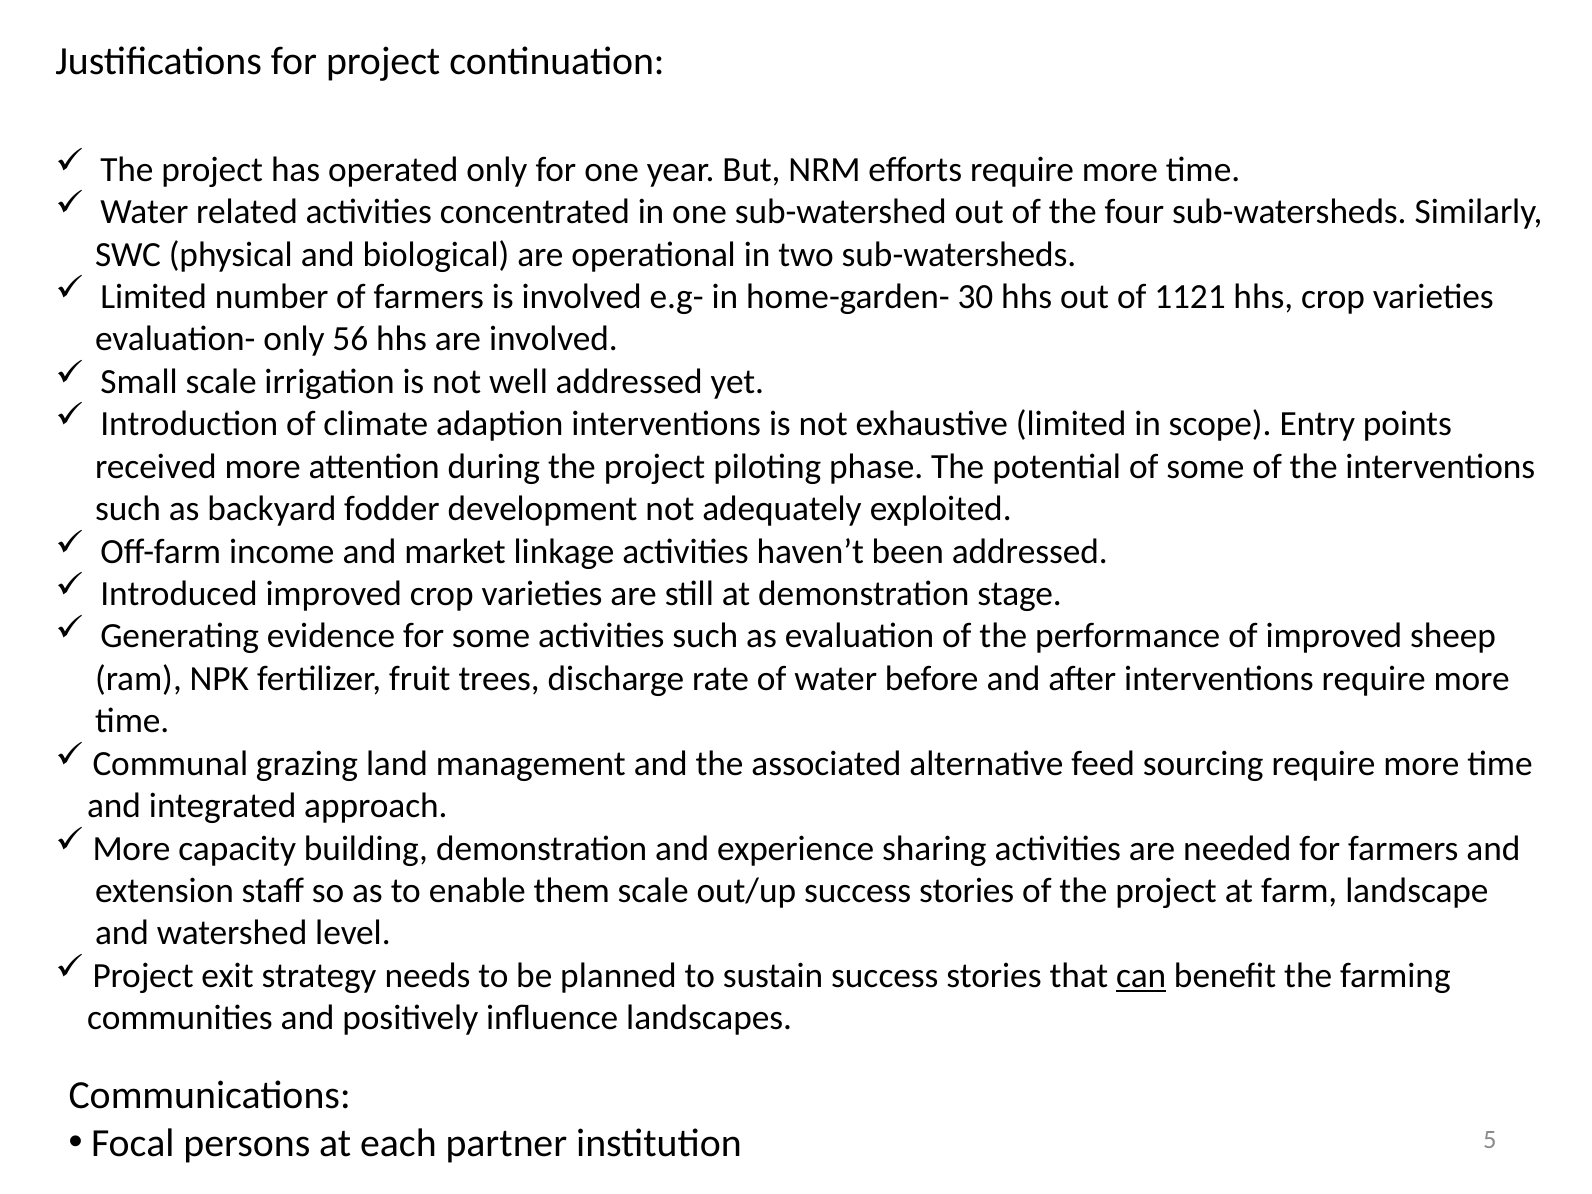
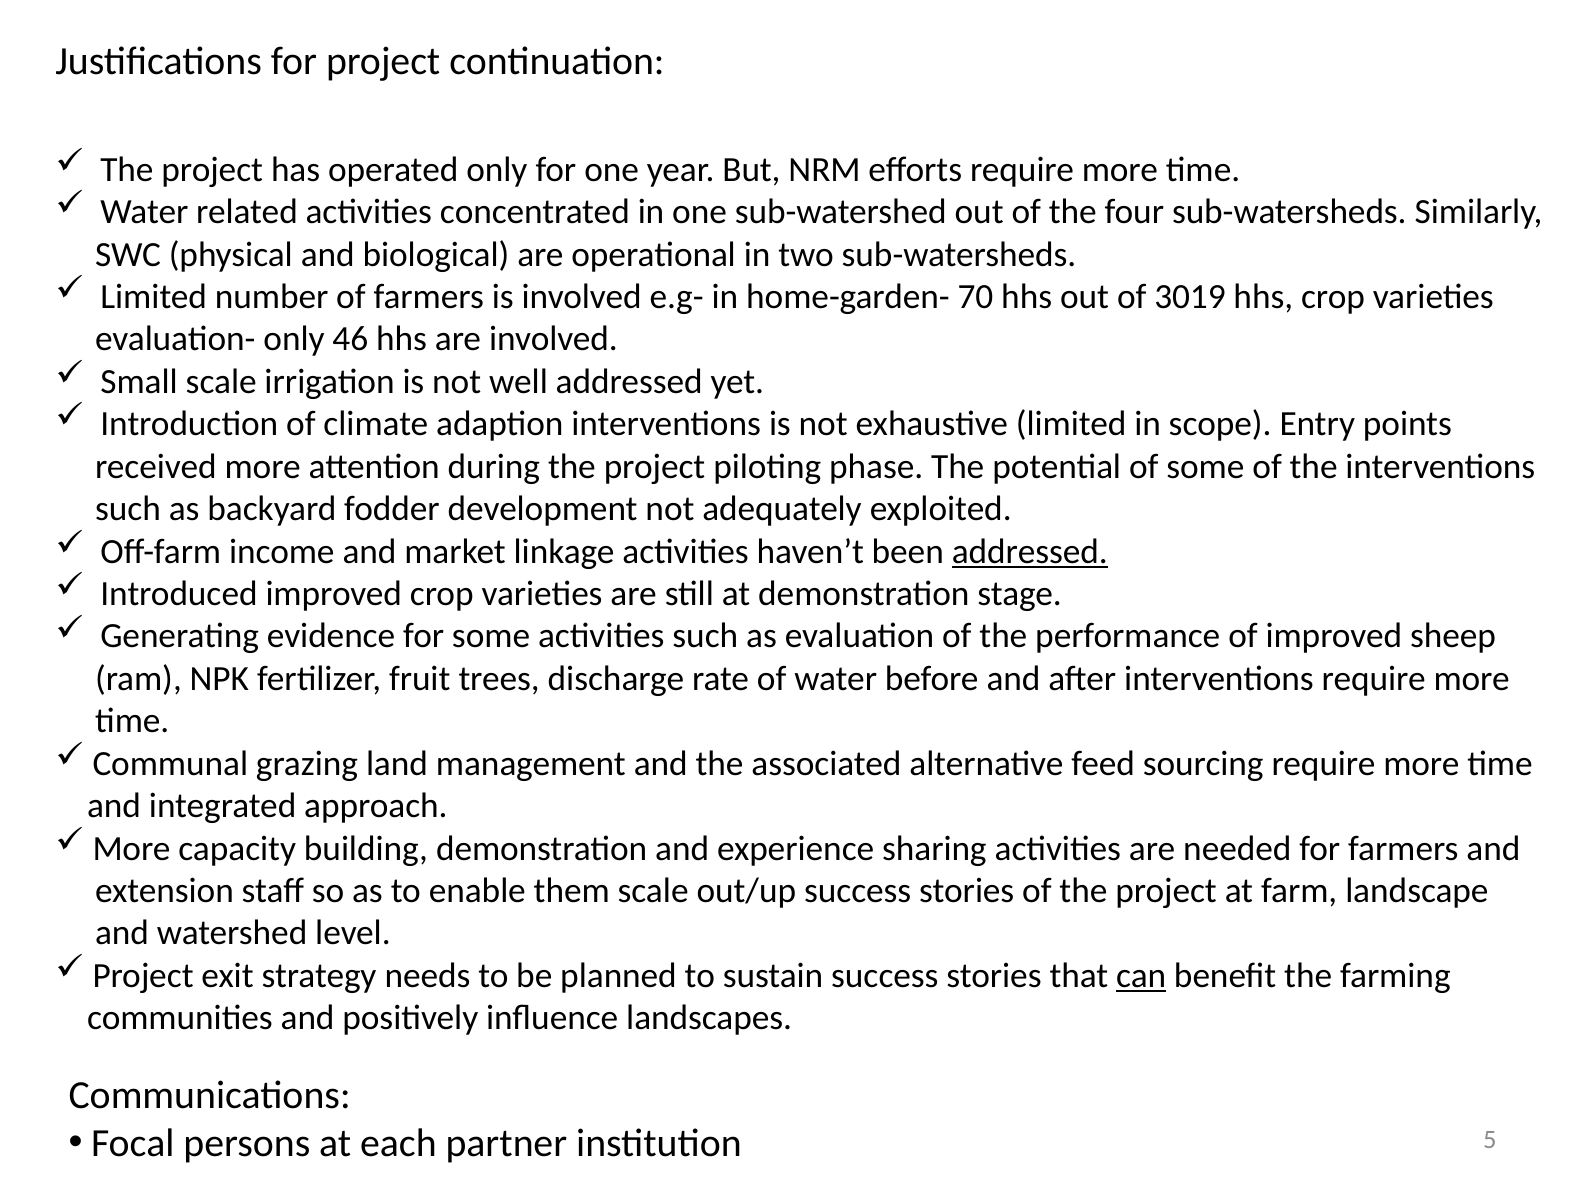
30: 30 -> 70 (975, 297)
1121: 1121 -> 3019 (1190, 297)
56: 56 -> 46 (350, 339)
addressed underline: none -> present (1030, 551)
